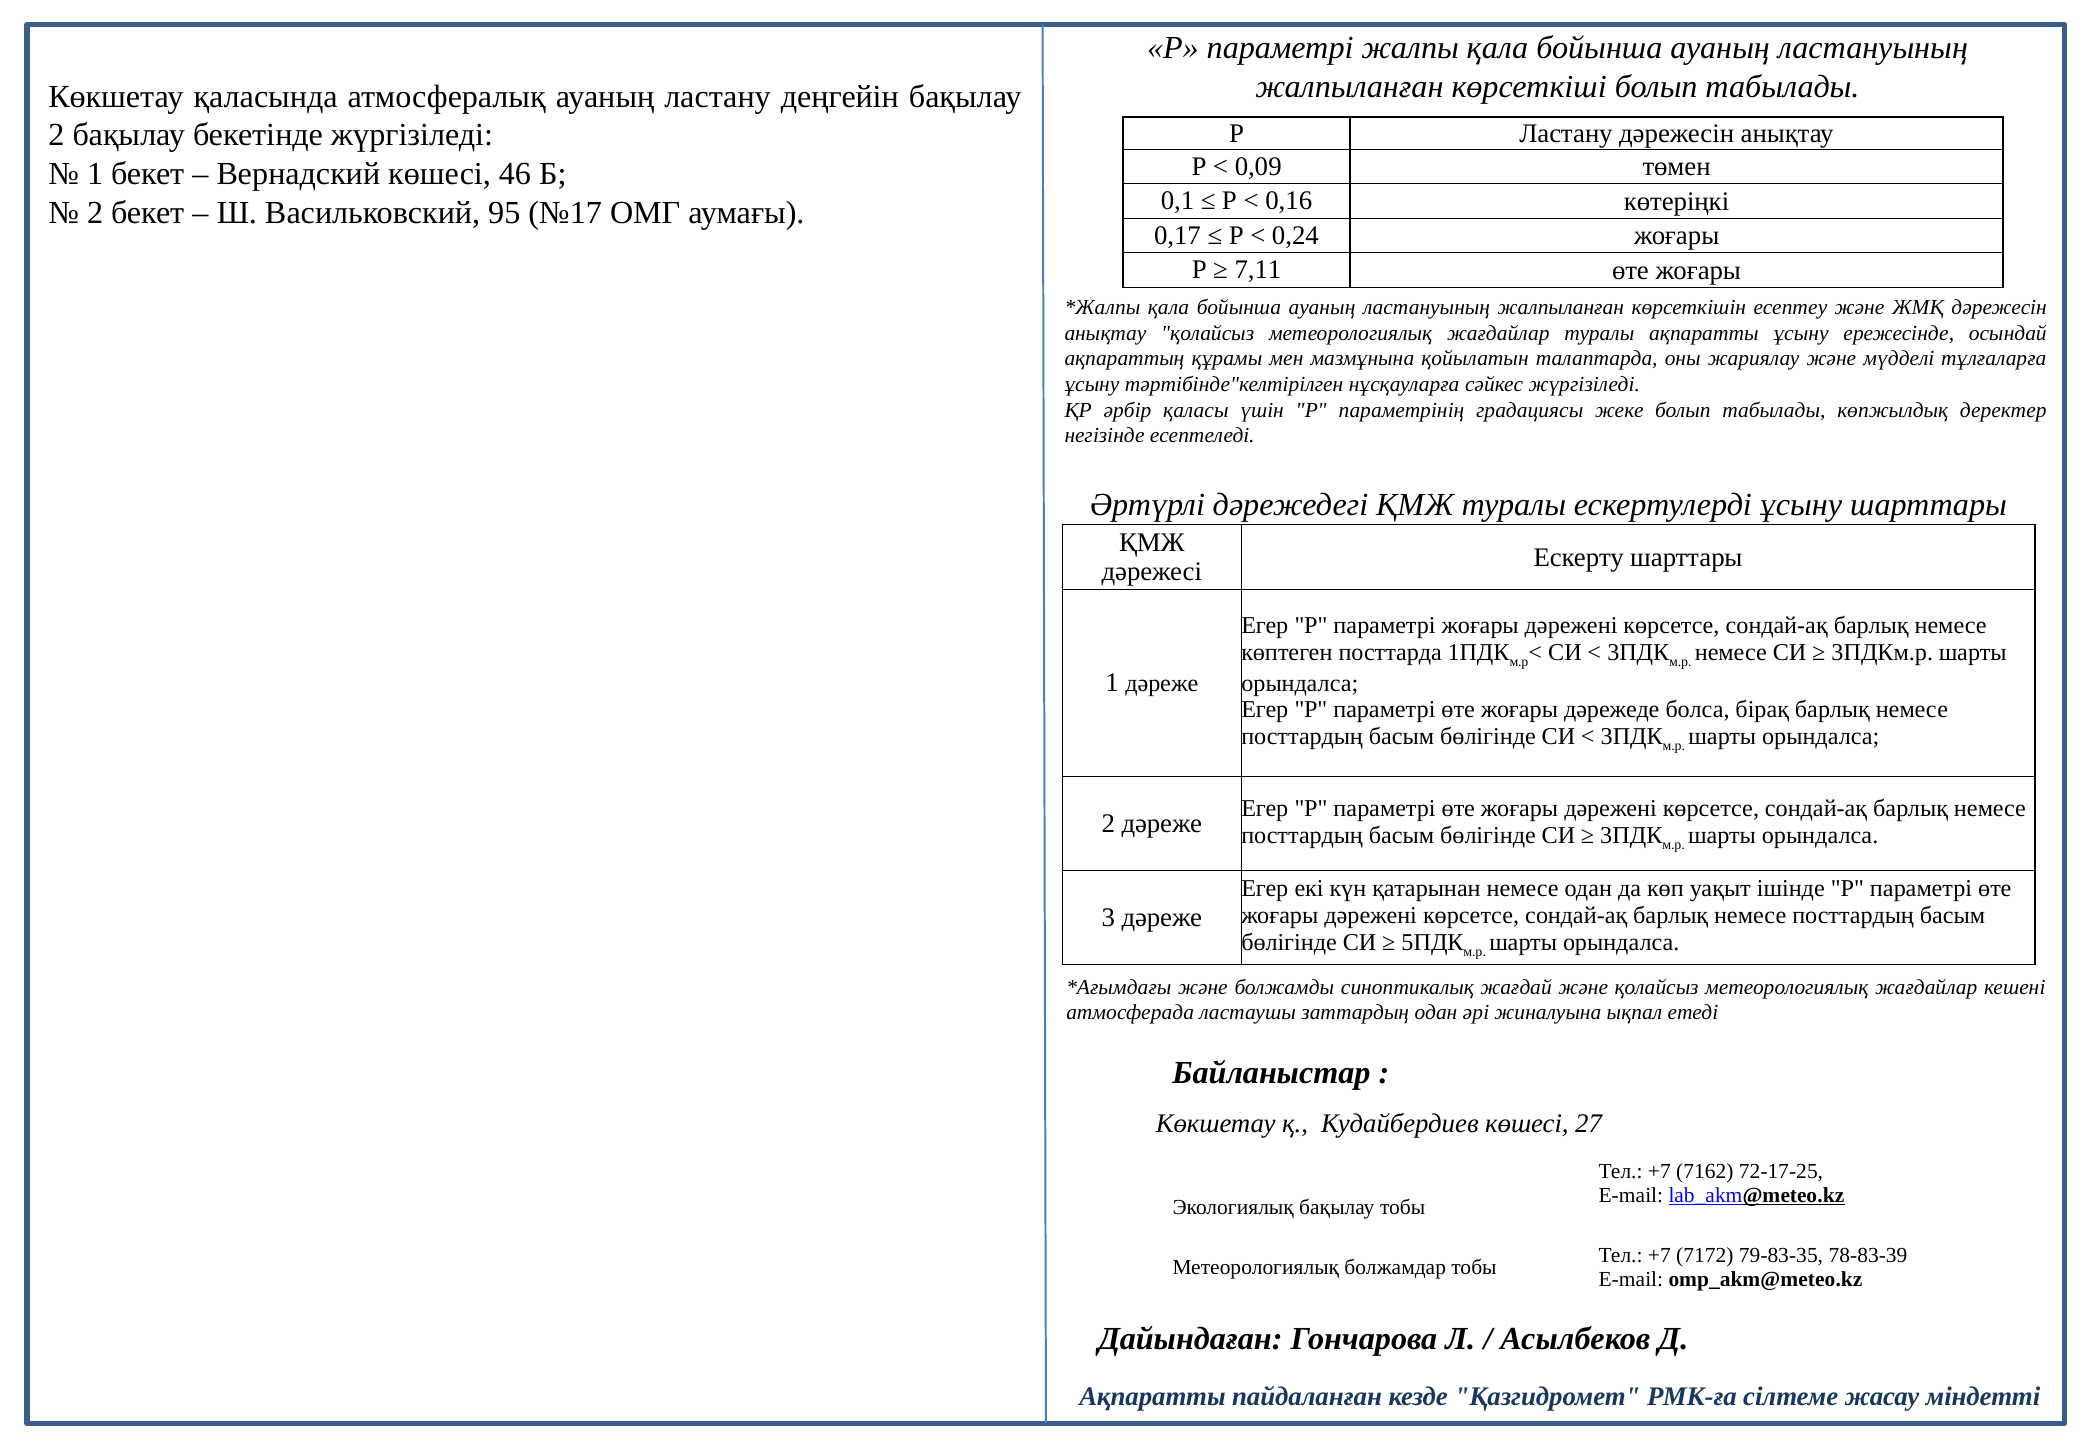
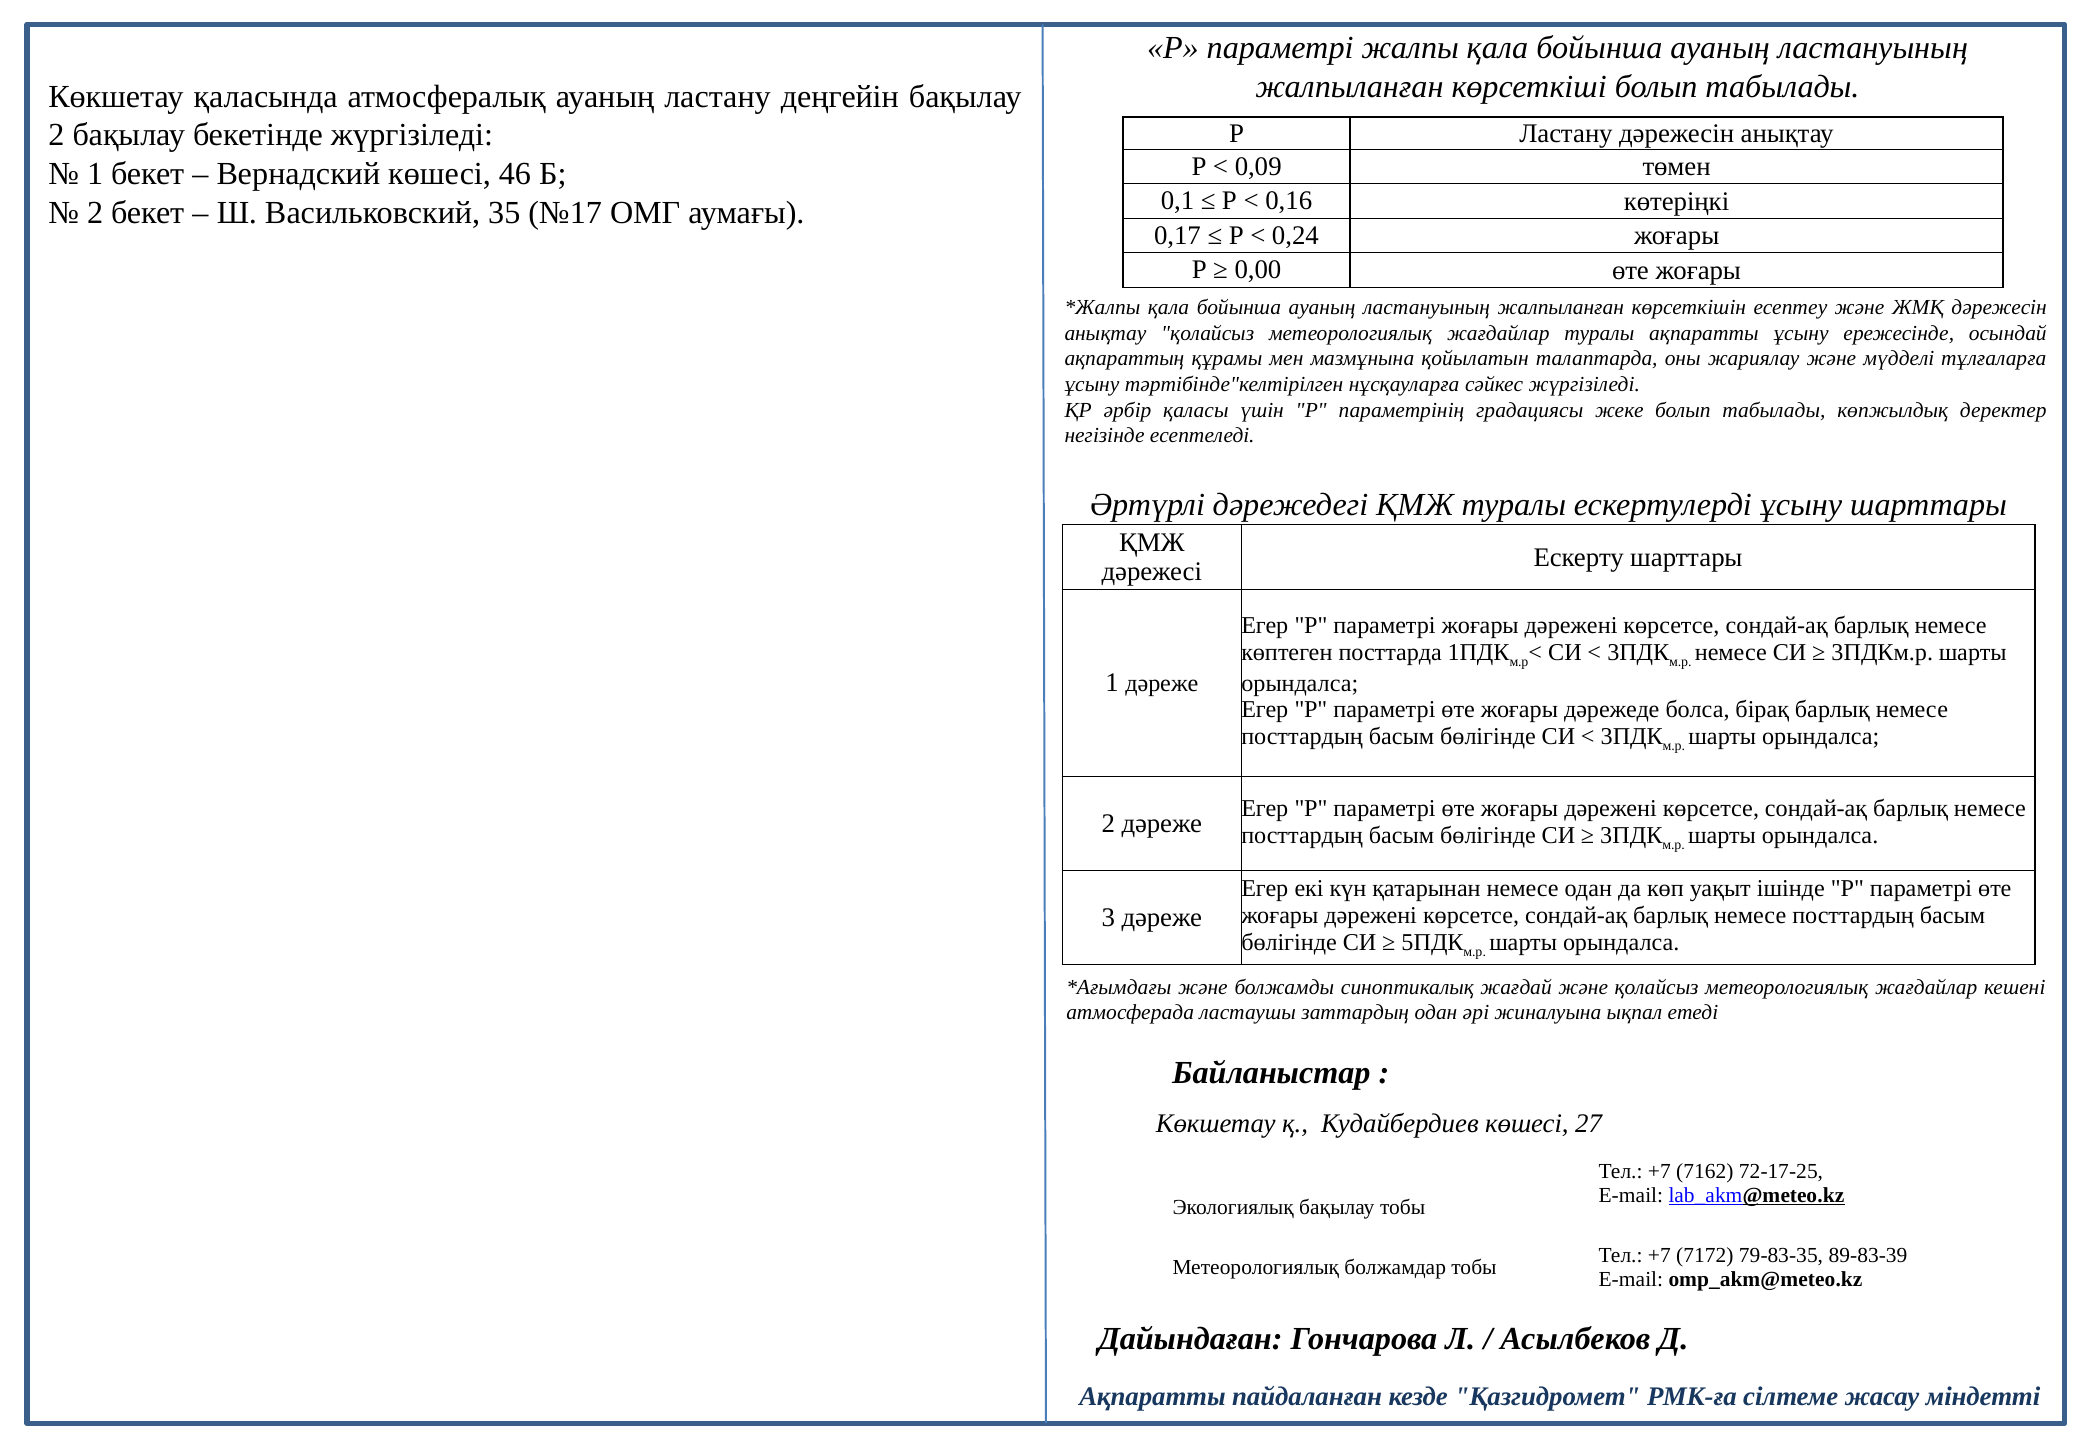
95: 95 -> 35 (504, 213)
7,11: 7,11 -> 0,00 (1258, 270)
78-83-39: 78-83-39 -> 89-83-39 (1868, 1255)
